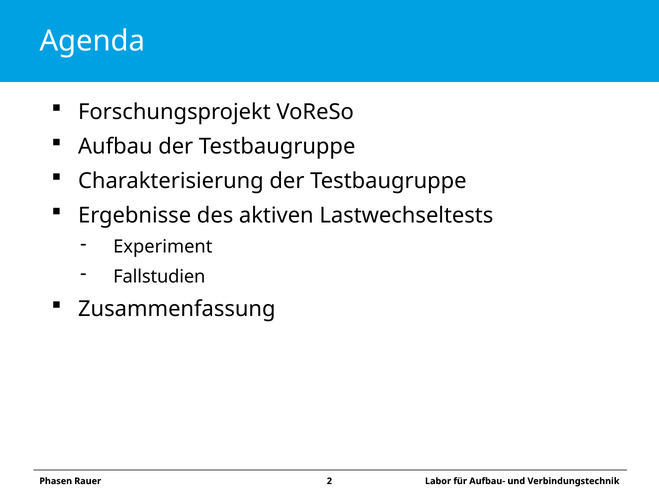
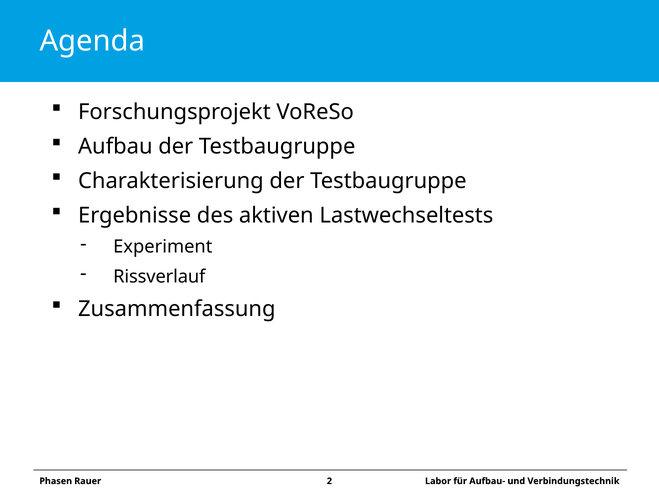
Fallstudien: Fallstudien -> Rissverlauf (159, 277)
